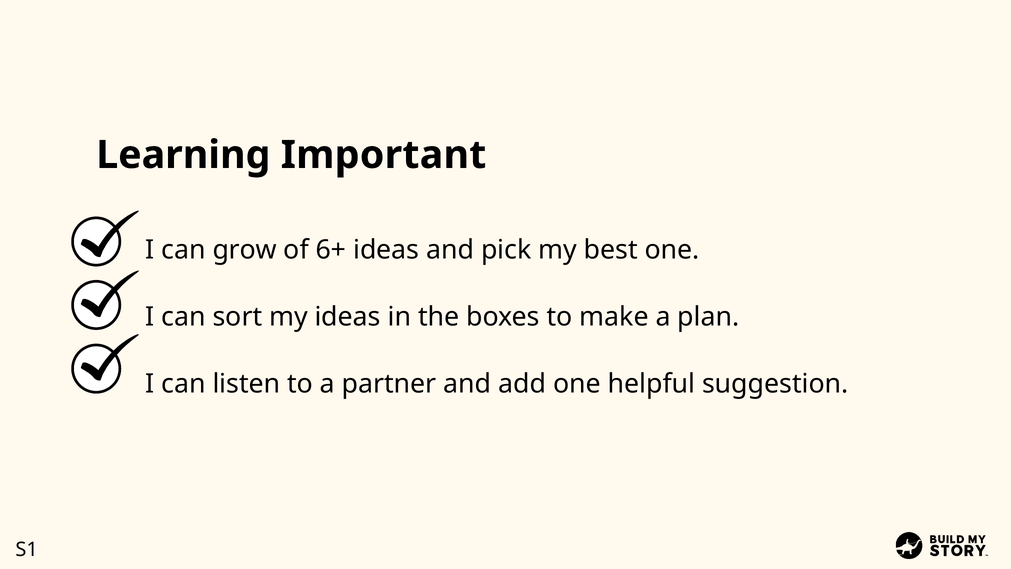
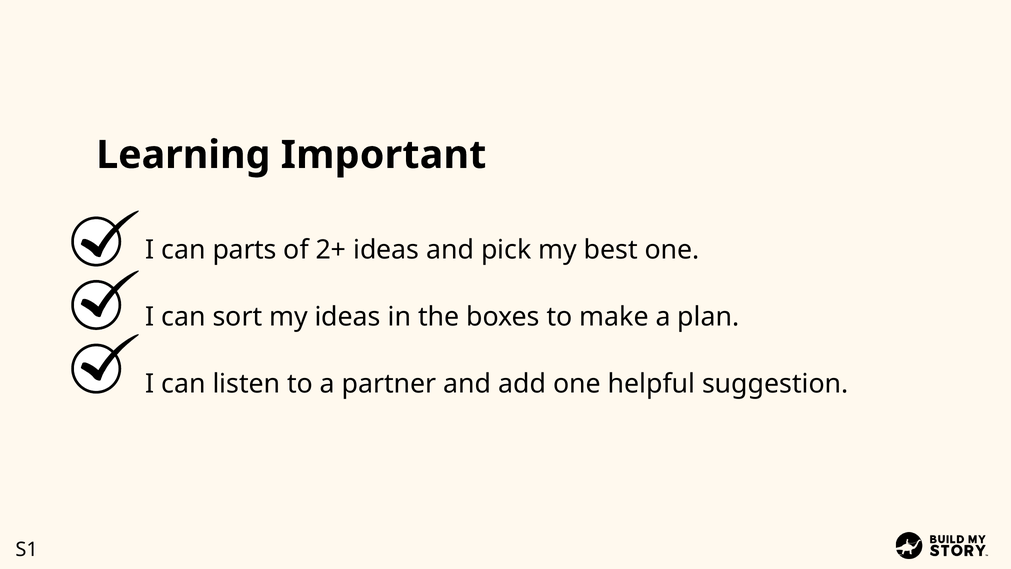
grow: grow -> parts (245, 250)
6+: 6+ -> 2+ (331, 250)
